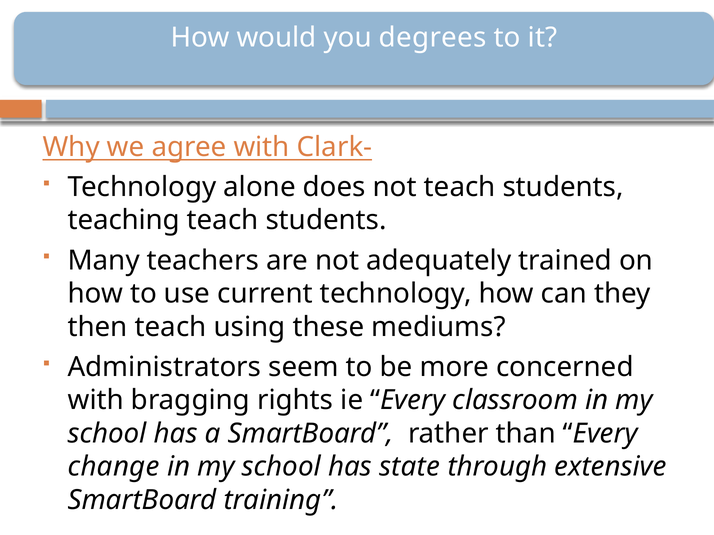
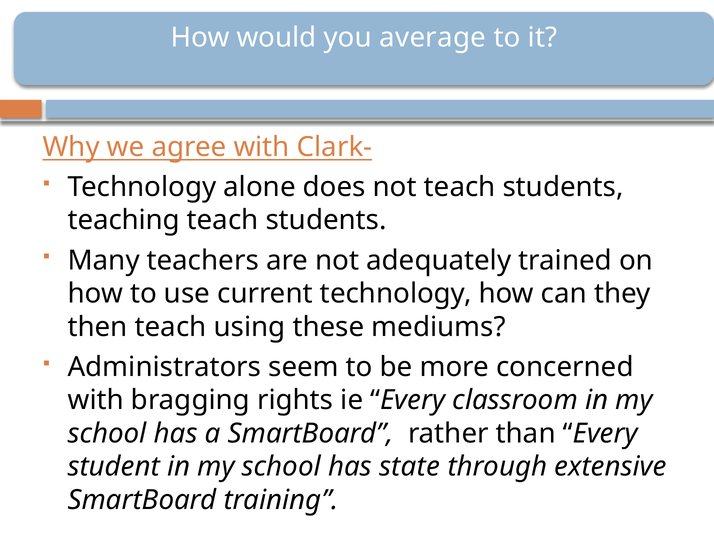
degrees: degrees -> average (433, 38)
change: change -> student (114, 467)
